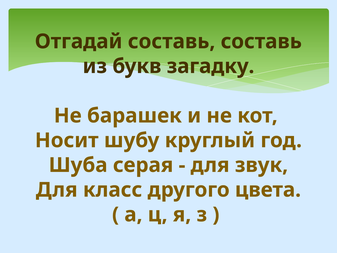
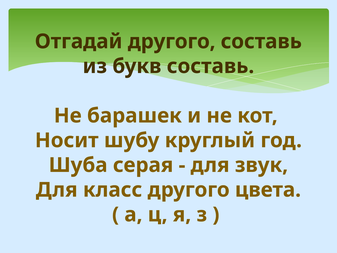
Отгадай составь: составь -> другого (172, 41)
букв загадку: загадку -> составь (210, 66)
